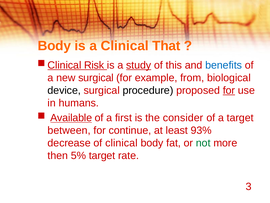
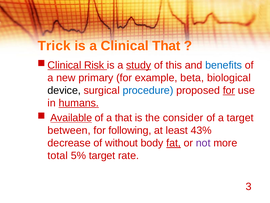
Body: Body -> Trick (54, 46)
new surgical: surgical -> primary (96, 78)
from: from -> beta (192, 78)
procedure colour: black -> blue (148, 90)
humans underline: none -> present (79, 103)
a first: first -> that (124, 118)
continue: continue -> following (130, 130)
93%: 93% -> 43% (201, 130)
of clinical: clinical -> without (122, 143)
fat underline: none -> present (174, 143)
not colour: green -> purple (203, 143)
then: then -> total (58, 155)
